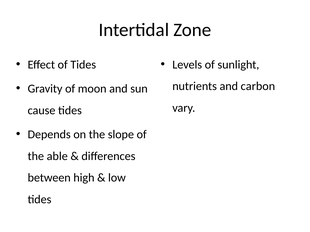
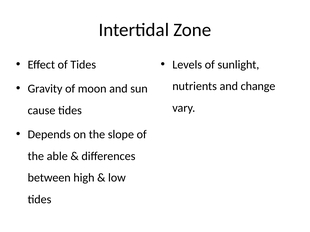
carbon: carbon -> change (258, 86)
